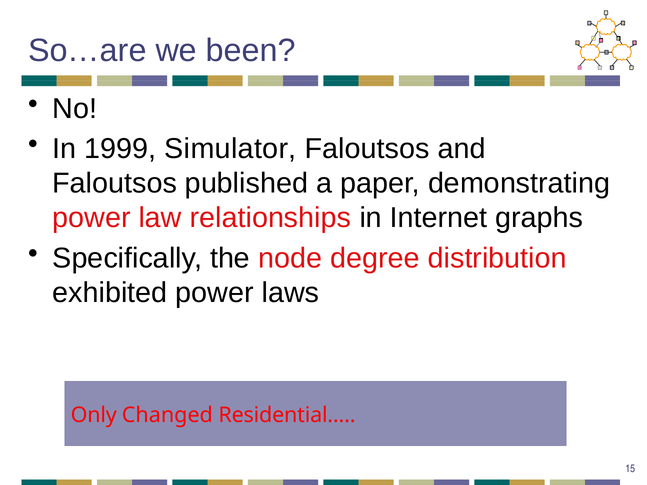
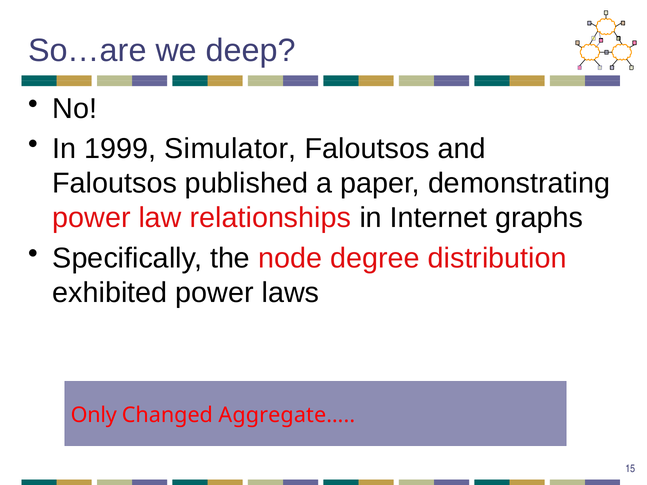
been: been -> deep (251, 51)
Residential…: Residential… -> Aggregate… (287, 415)
